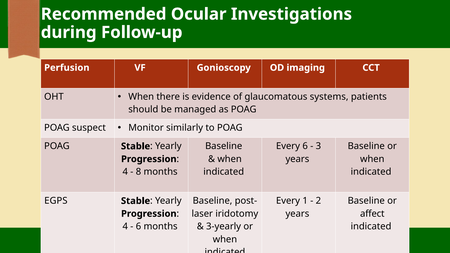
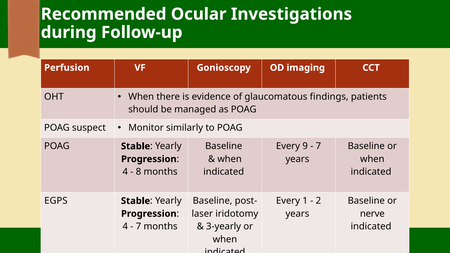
systems: systems -> findings (329, 97)
Every 6: 6 -> 9 (305, 146)
3: 3 -> 7 (318, 146)
affect: affect -> nerve (372, 214)
6: 6 -> 7 (138, 227)
